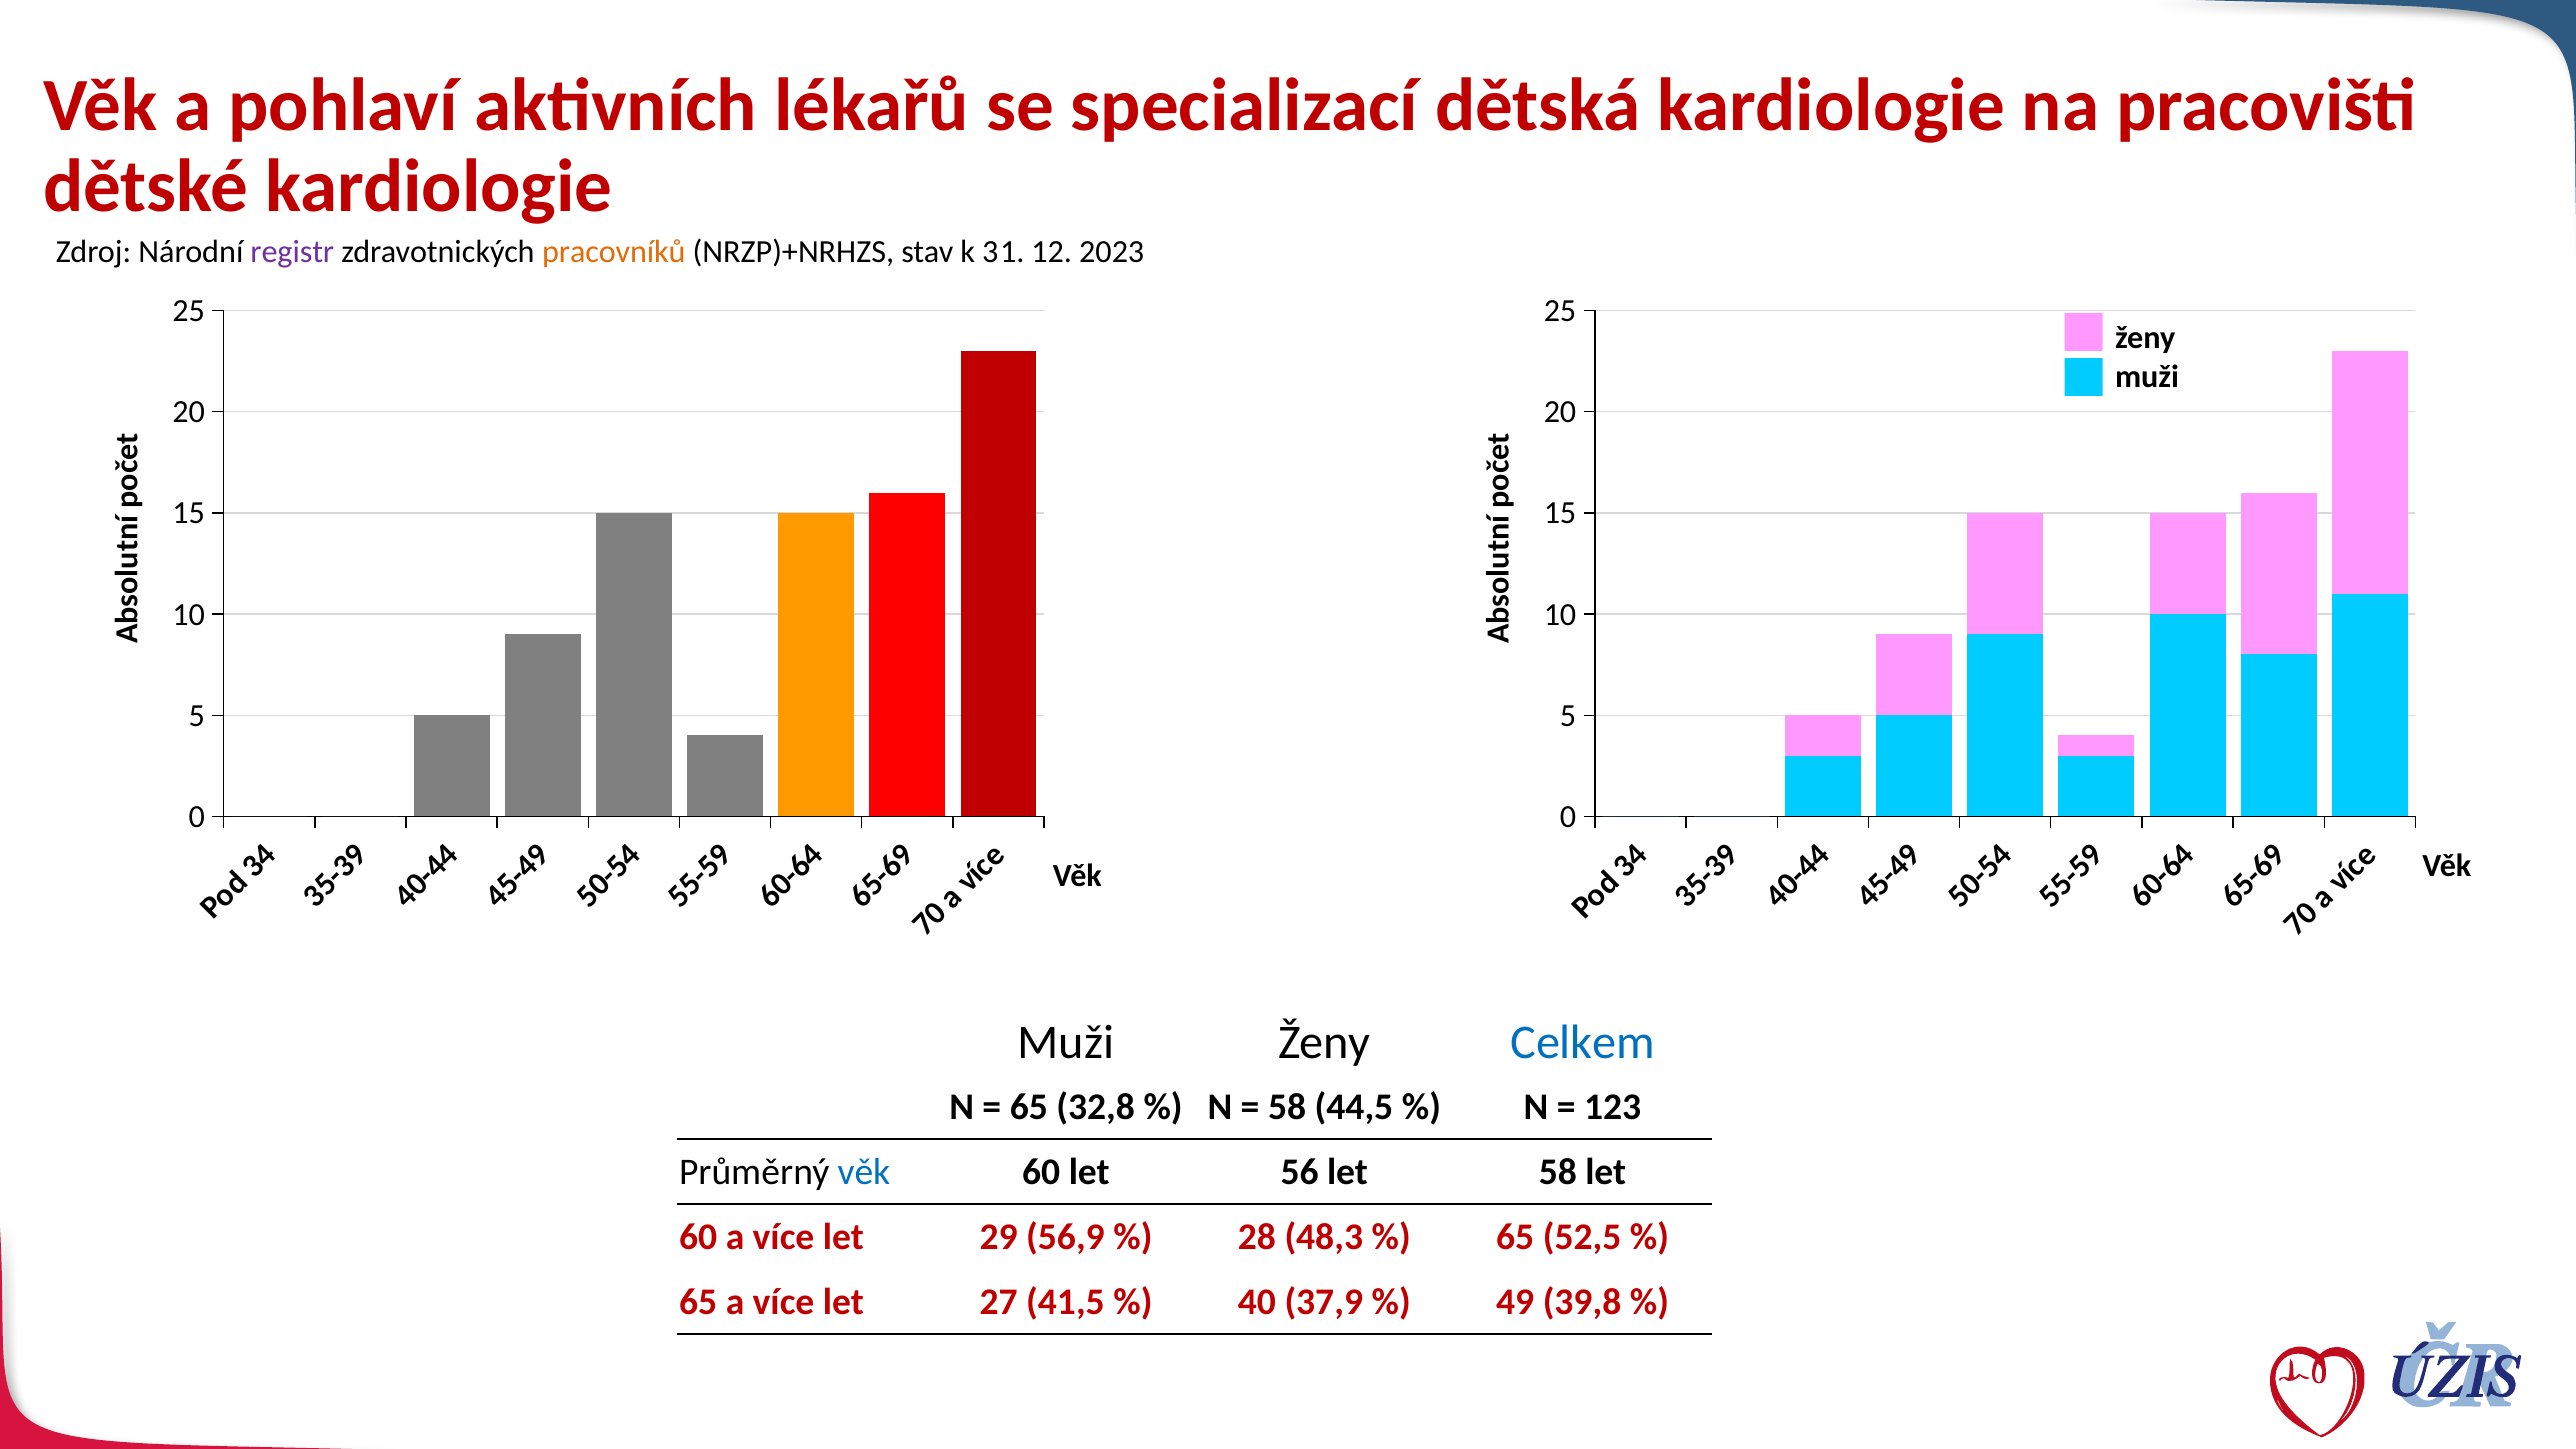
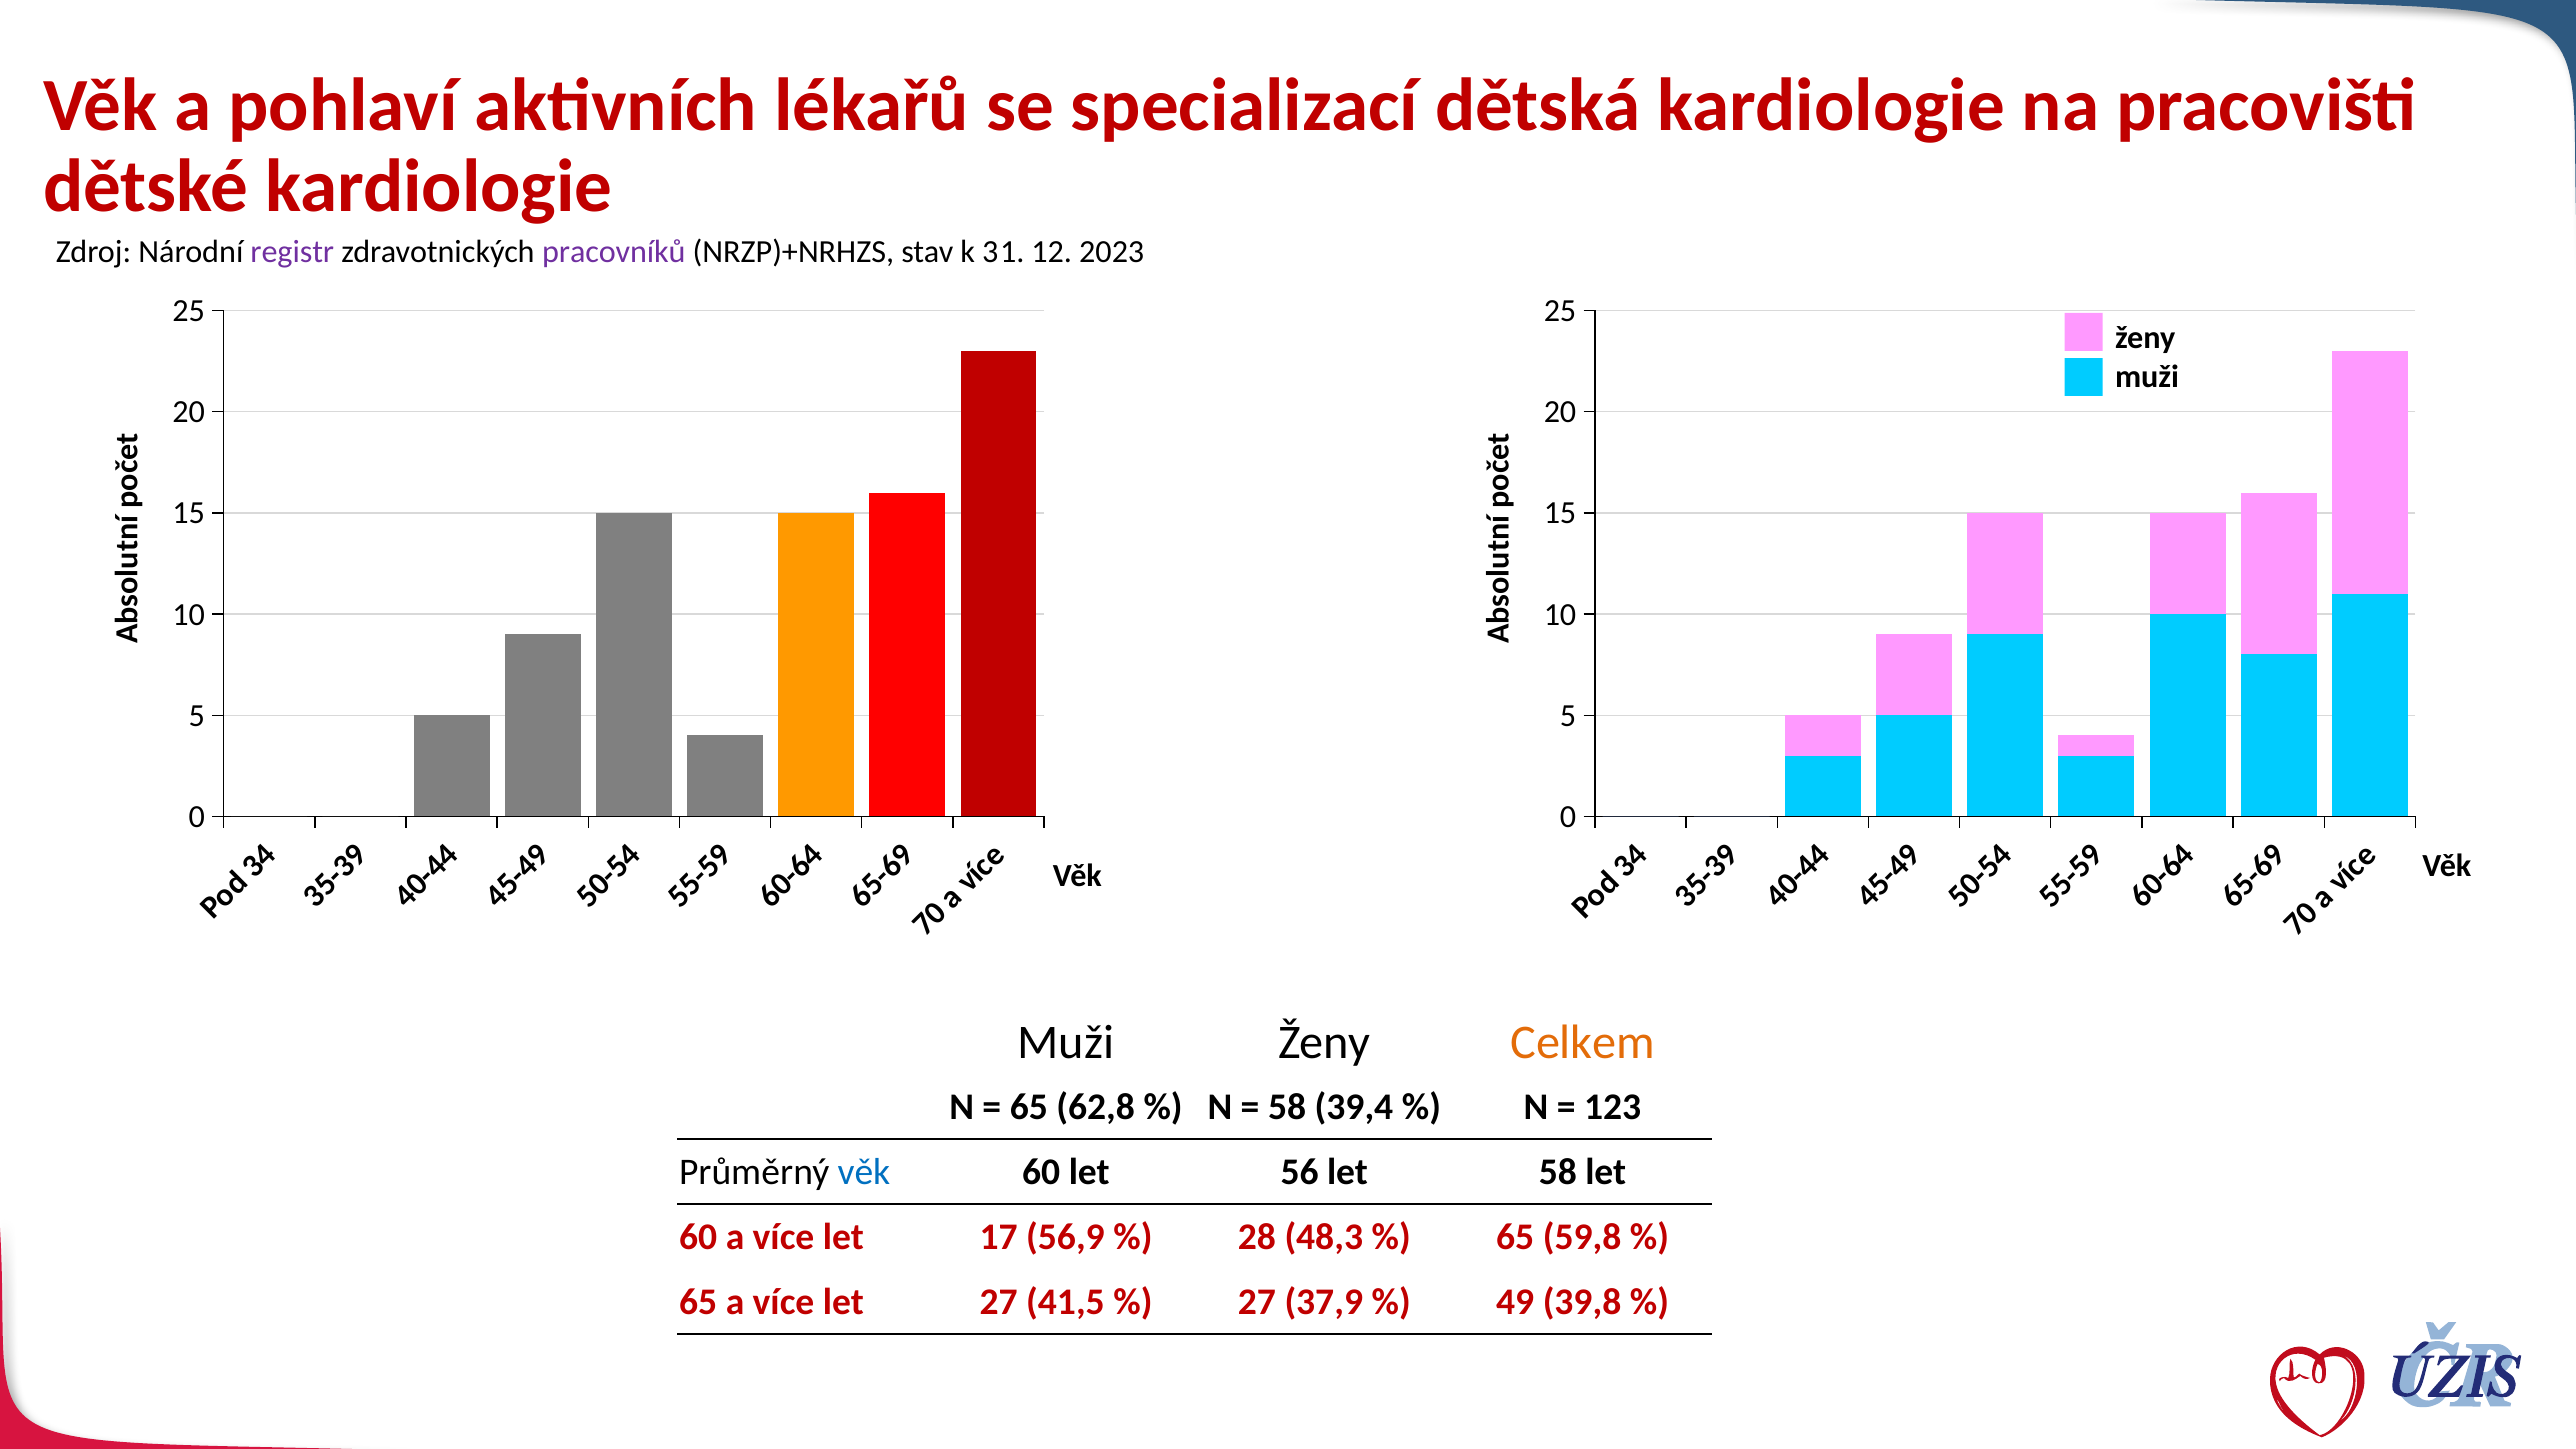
pracovníků colour: orange -> purple (614, 251)
Celkem colour: blue -> orange (1583, 1043)
32,8: 32,8 -> 62,8 (1096, 1107)
44,5: 44,5 -> 39,4 (1354, 1107)
29: 29 -> 17 (999, 1237)
52,5: 52,5 -> 59,8 (1582, 1237)
40: 40 -> 27 (1257, 1302)
